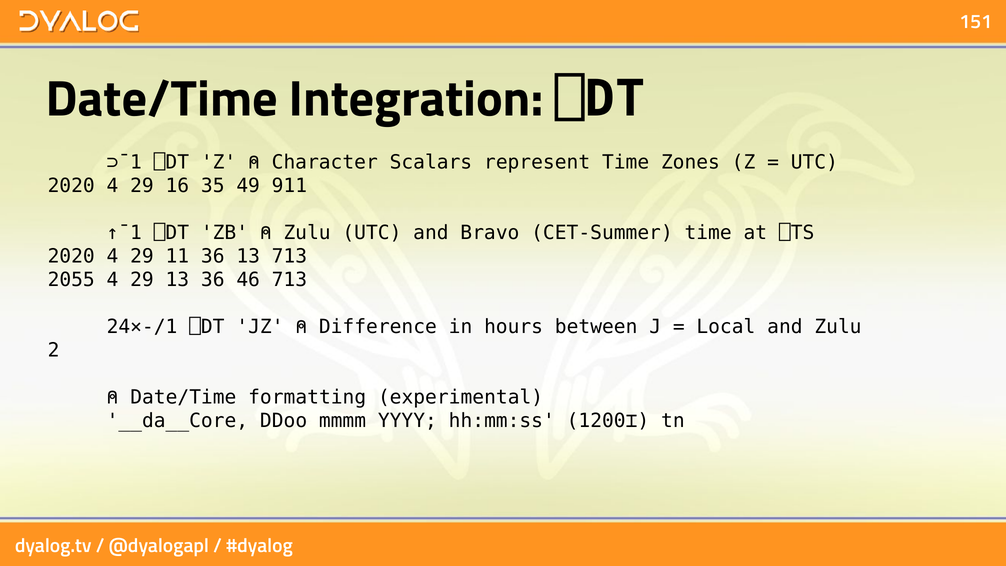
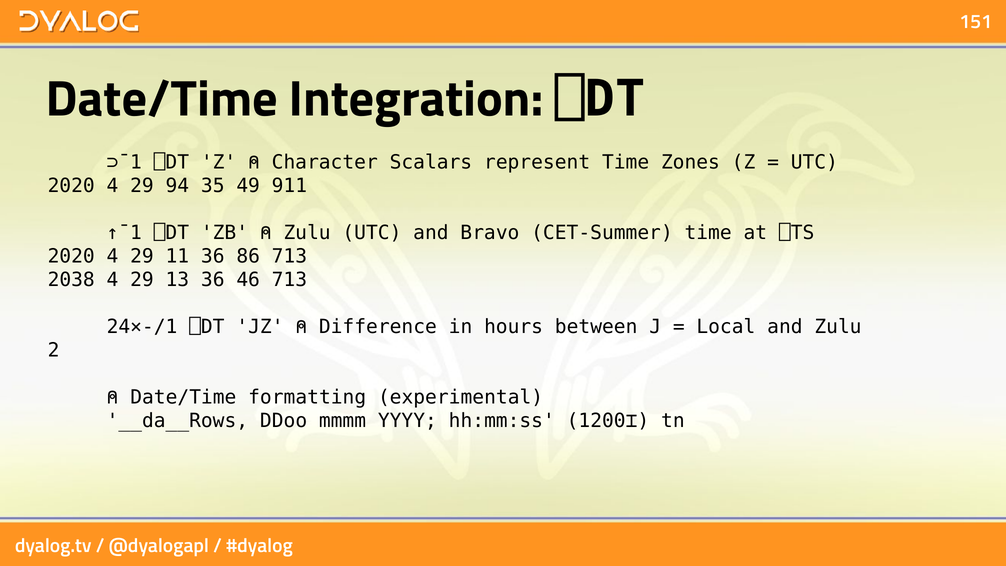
16: 16 -> 94 (177, 186)
36 13: 13 -> 86 (248, 256)
2055: 2055 -> 2038 (71, 280)
__da__Core: __da__Core -> __da__Rows (177, 421)
